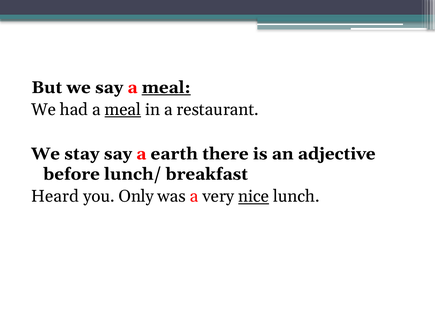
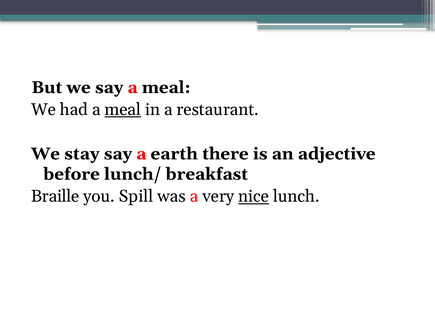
meal underline: present -> none (166, 88)
Heard: Heard -> Braille (55, 196)
Only: Only -> Spill (136, 196)
